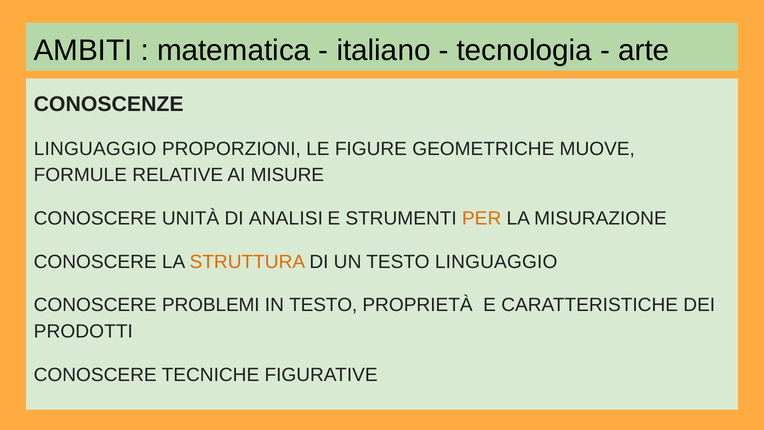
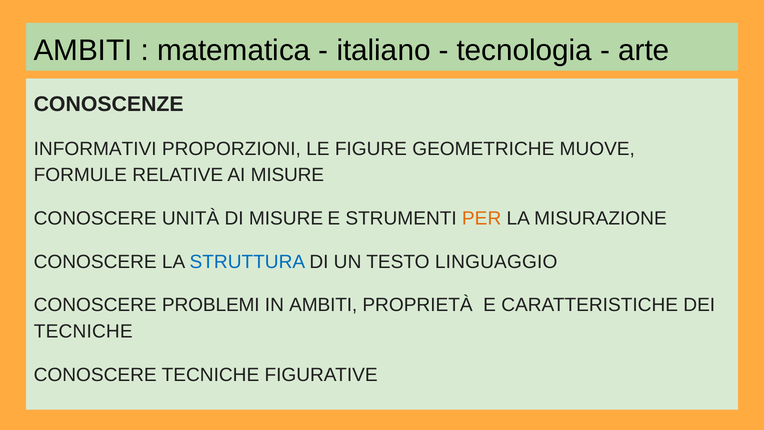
LINGUAGGIO: LINGUAGGIO -> INFORMATIVI (95, 149)
DI ANALISI: ANALISI -> MISURE (286, 218)
STRUTTURA colour: orange -> blue (247, 262)
IN TESTO: TESTO -> AMBITI (323, 305)
PRODOTTI: PRODOTTI -> TECNICHE (83, 331)
